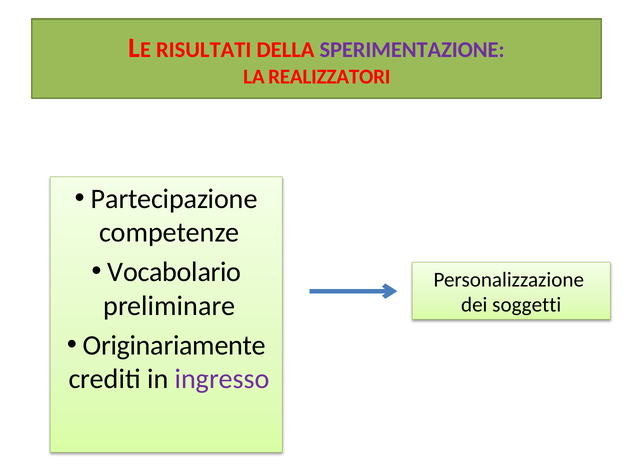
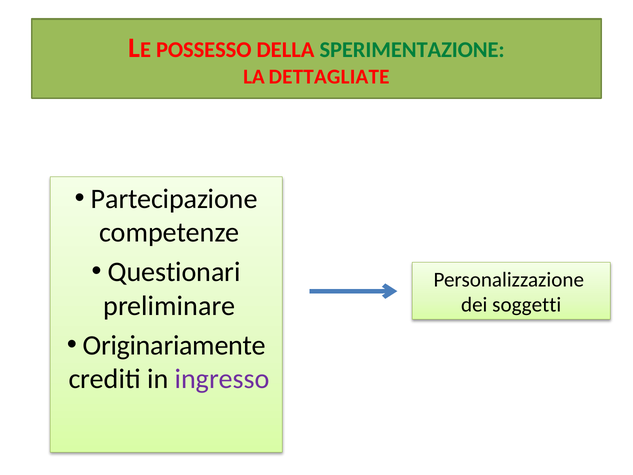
RISULTATI: RISULTATI -> POSSESSO (204, 50)
SPERIMENTAZIONE colour: purple -> green (412, 50)
REALIZZATORI: REALIZZATORI -> DETTAGLIATE (329, 77)
Vocabolario: Vocabolario -> Questionari (174, 272)
